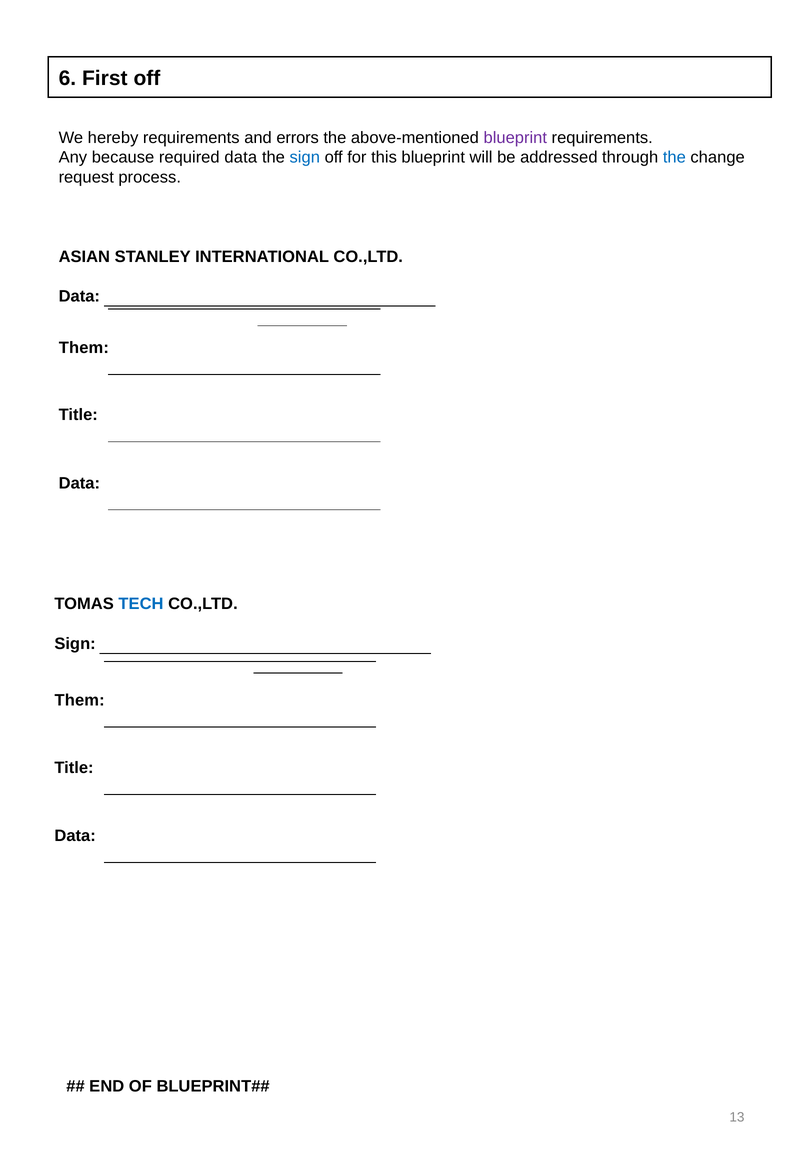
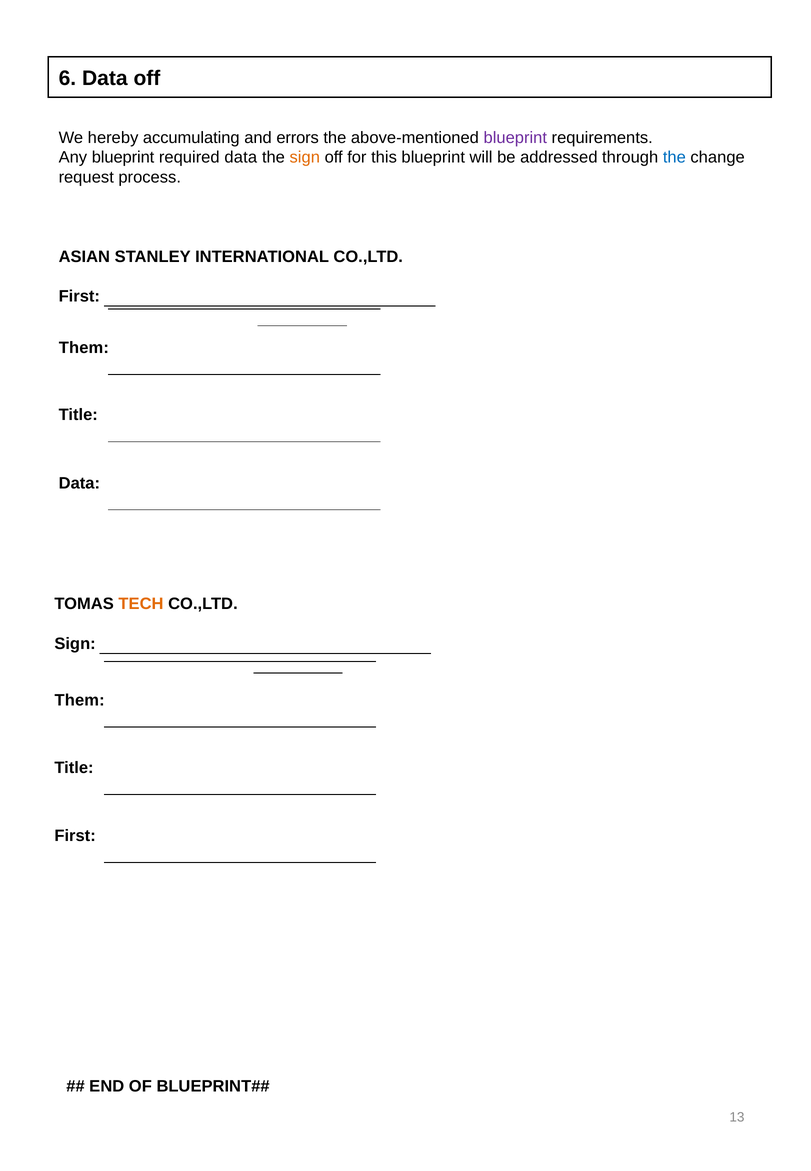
6 First: First -> Data (105, 79)
hereby requirements: requirements -> accumulating (191, 138)
Any because: because -> blueprint (123, 158)
sign colour: blue -> orange (305, 158)
Data: Data -> First (79, 296)
TECH colour: blue -> orange (141, 604)
Data: Data -> First (75, 836)
